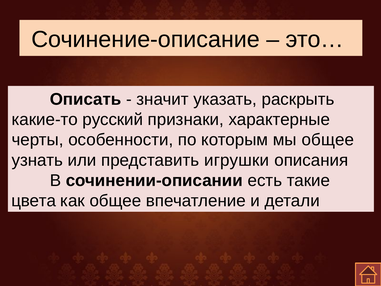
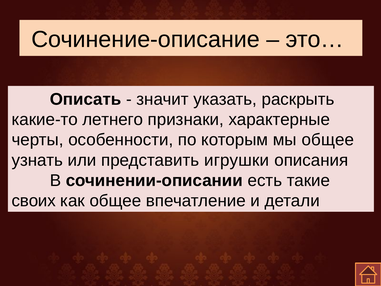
русский: русский -> летнего (113, 119)
цвета: цвета -> своих (34, 201)
